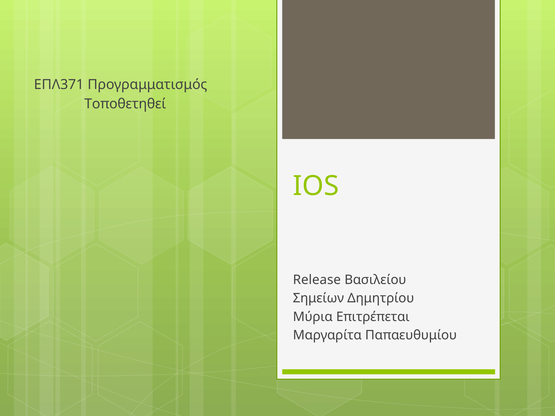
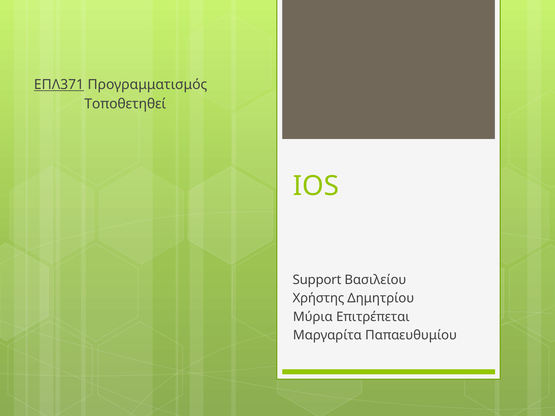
ΕΠΛ371 underline: none -> present (59, 85)
Release: Release -> Support (317, 280)
Σημείων: Σημείων -> Χρήστης (318, 298)
